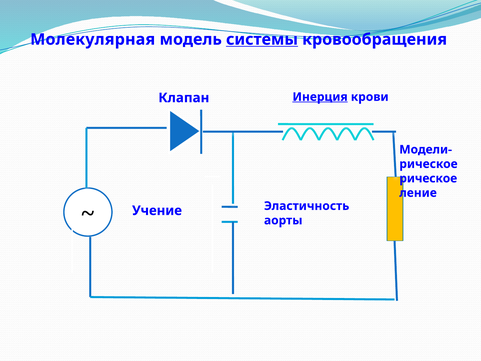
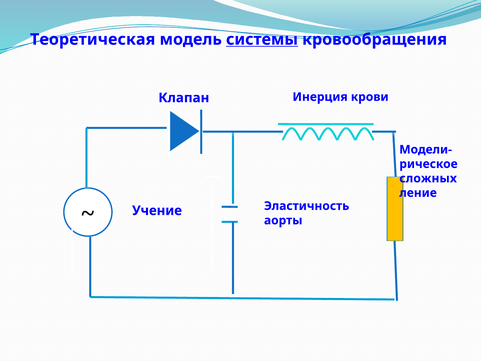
Молекулярная: Молекулярная -> Теоретическая (93, 39)
Инерция underline: present -> none (320, 97)
рическое: рическое -> сложных (428, 178)
